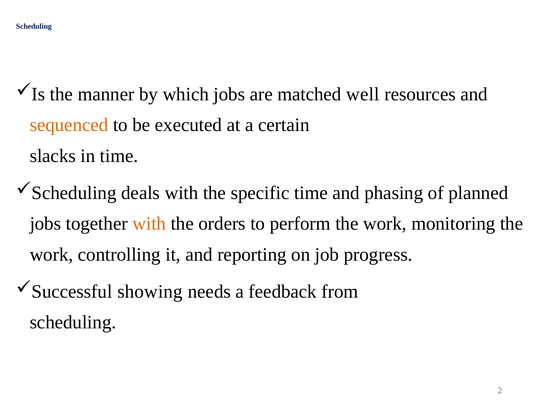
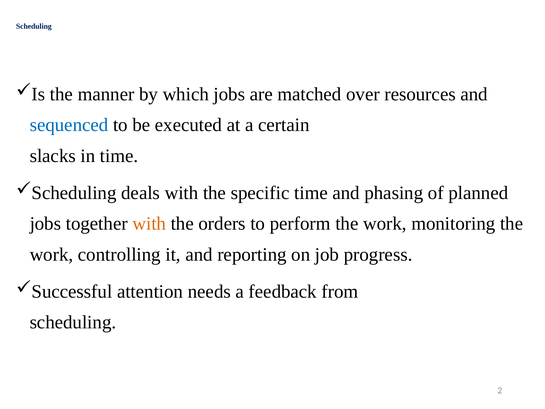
well: well -> over (363, 94)
sequenced colour: orange -> blue (69, 125)
showing: showing -> attention (150, 291)
